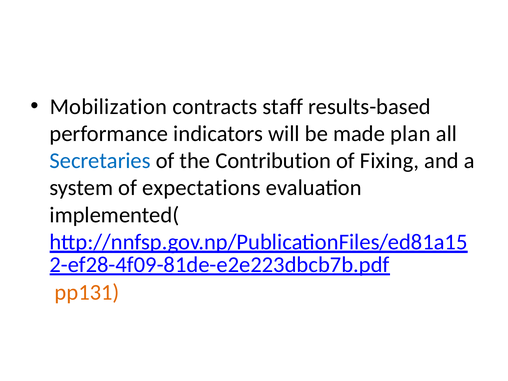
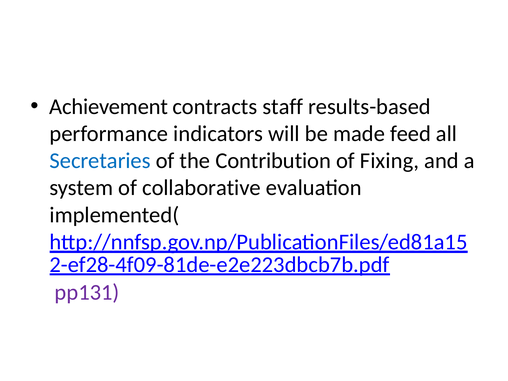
Mobilization: Mobilization -> Achievement (109, 107)
plan: plan -> feed (411, 134)
expectations: expectations -> collaborative (202, 188)
pp131 colour: orange -> purple (87, 292)
